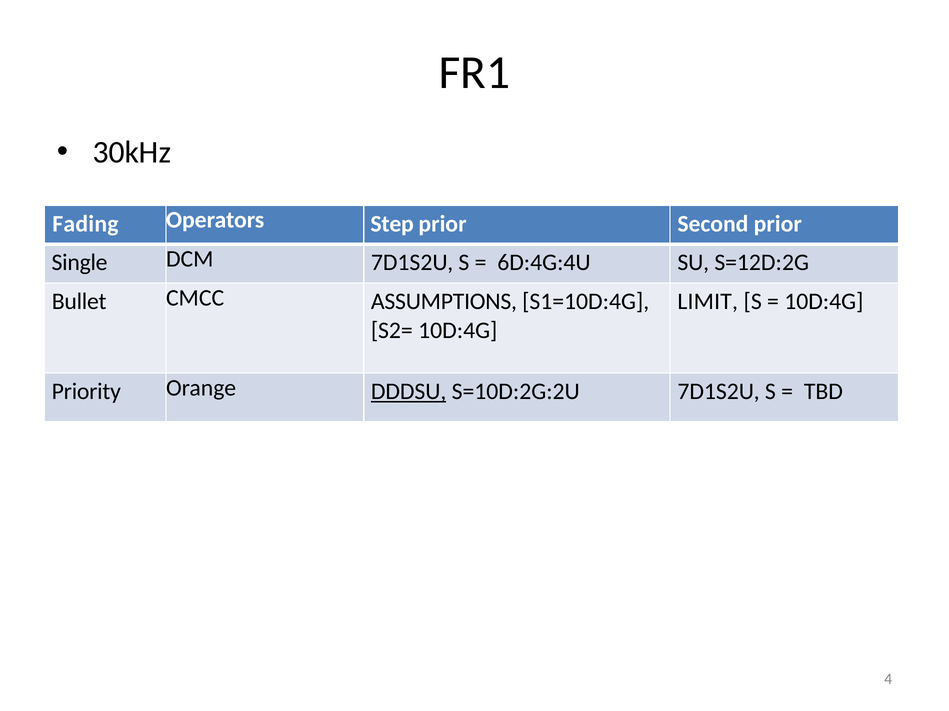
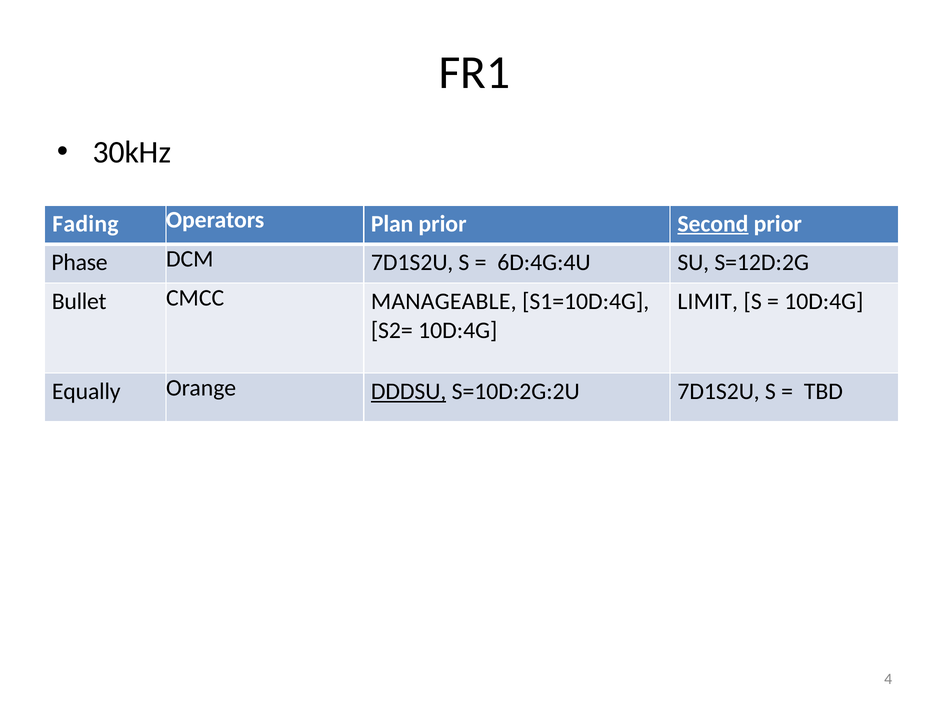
Step: Step -> Plan (392, 224)
Second underline: none -> present (713, 224)
Single: Single -> Phase (80, 263)
ASSUMPTIONS: ASSUMPTIONS -> MANAGEABLE (444, 302)
Priority: Priority -> Equally (86, 392)
